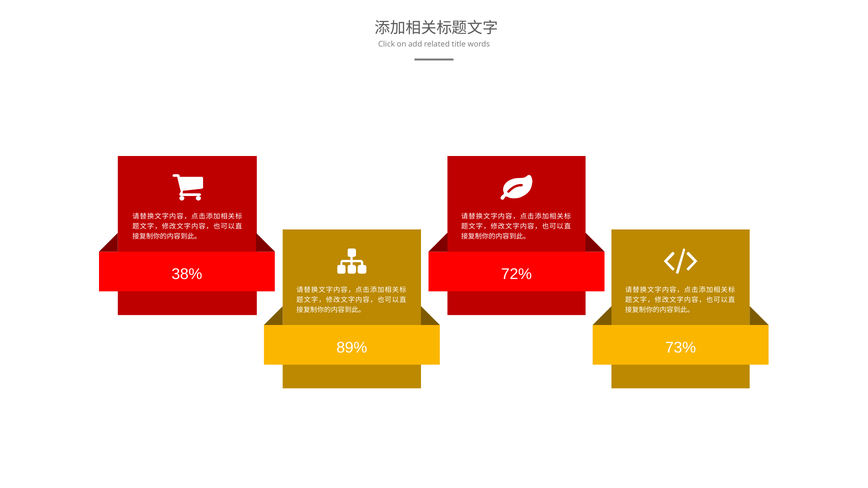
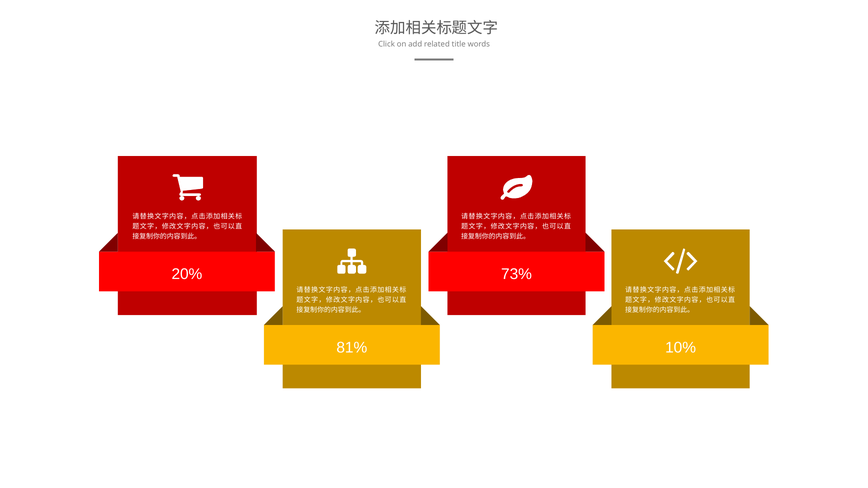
38%: 38% -> 20% (187, 275)
72%: 72% -> 73% (516, 275)
89%: 89% -> 81% (352, 348)
73%: 73% -> 10% (681, 348)
